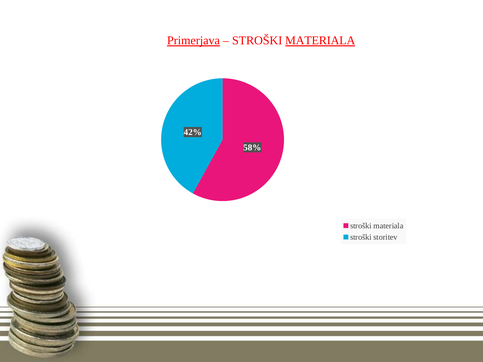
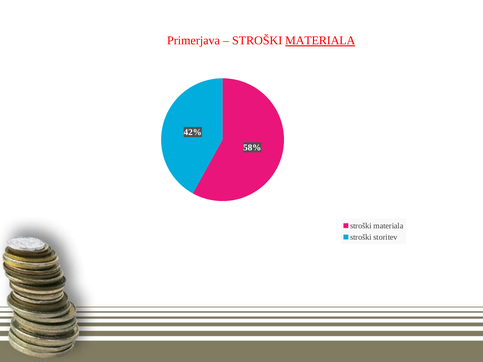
Primerjava underline: present -> none (193, 41)
